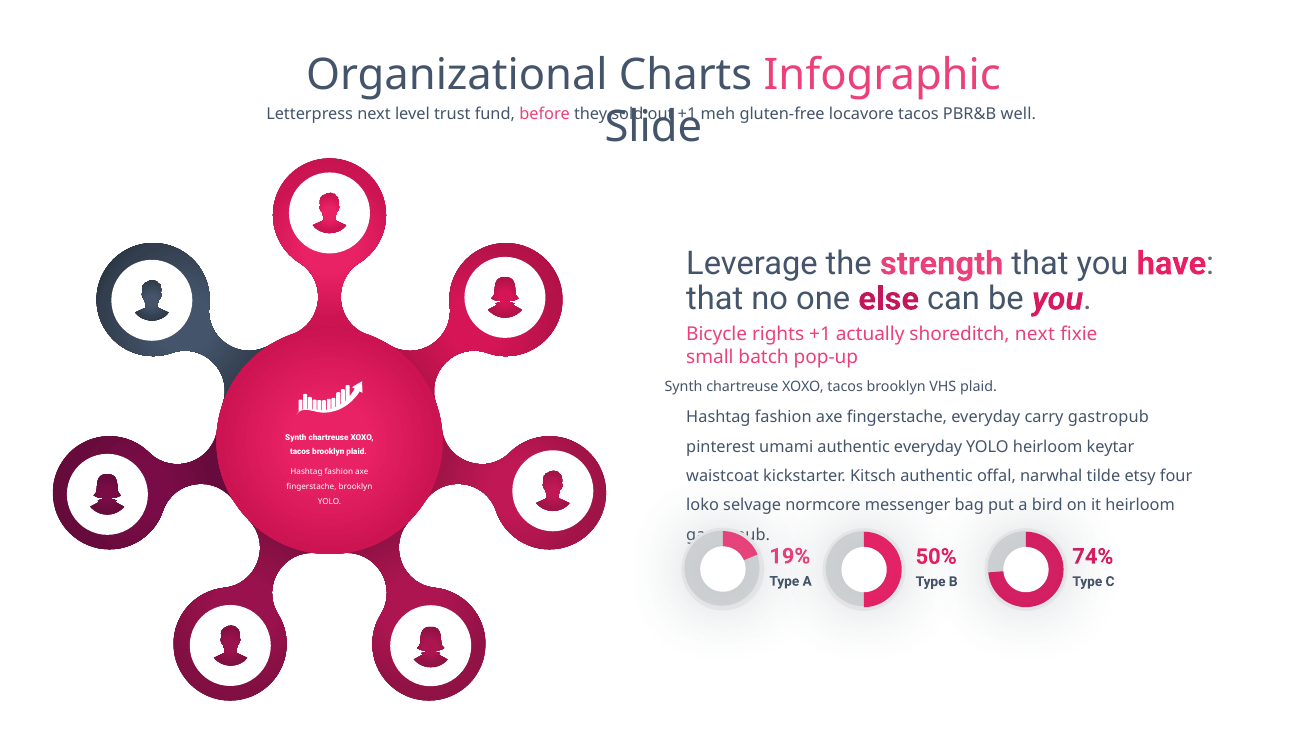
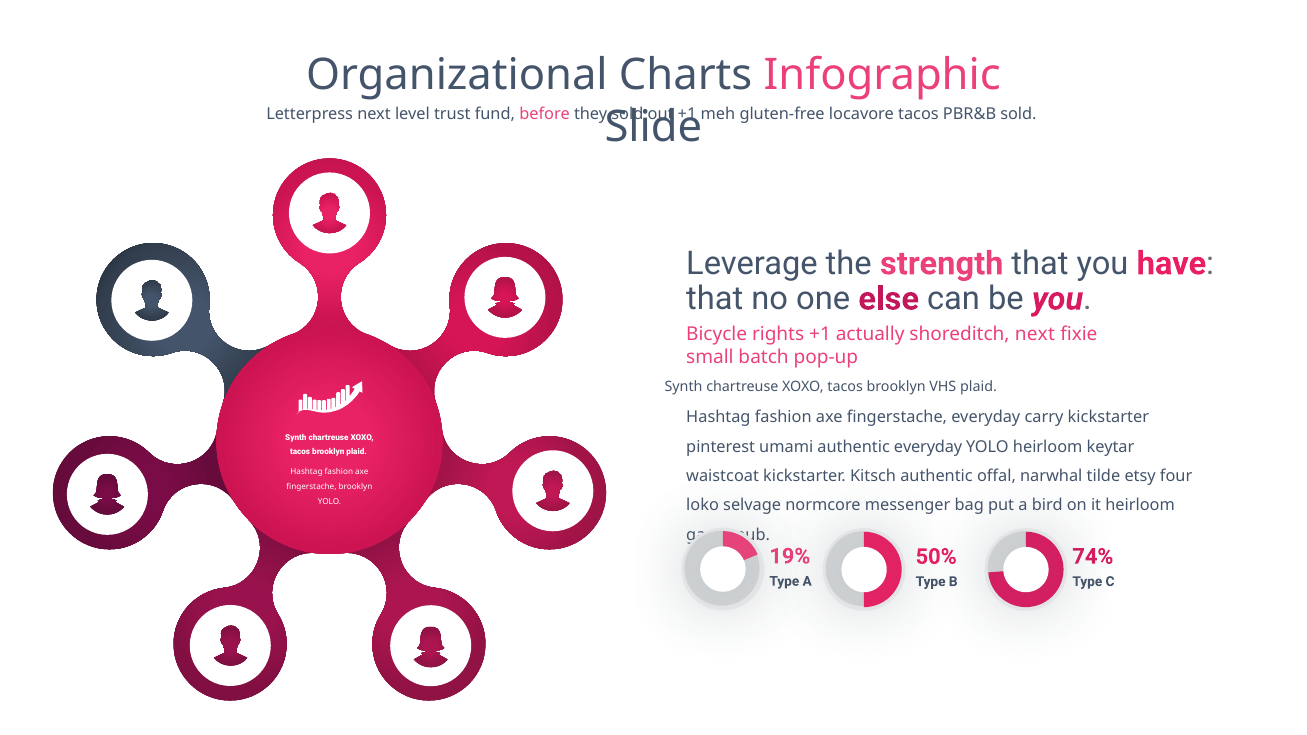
PBR&B well: well -> sold (1018, 114)
carry gastropub: gastropub -> kickstarter (1108, 417)
